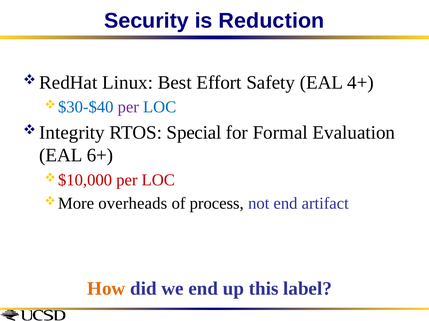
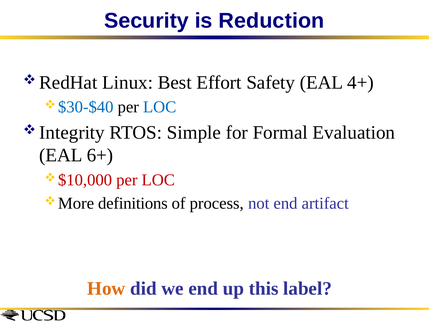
per colour: purple -> black (128, 107)
Special: Special -> Simple (194, 133)
overheads: overheads -> definitions (133, 204)
